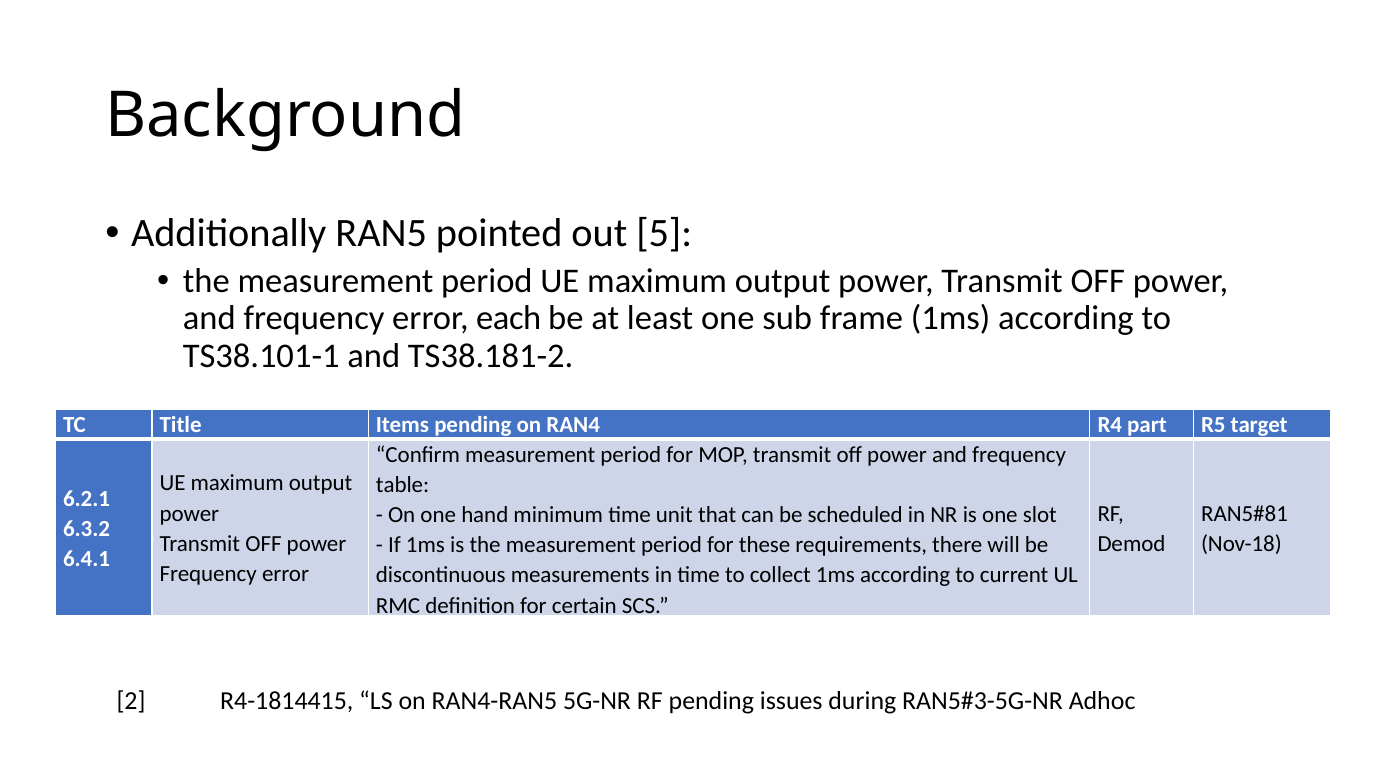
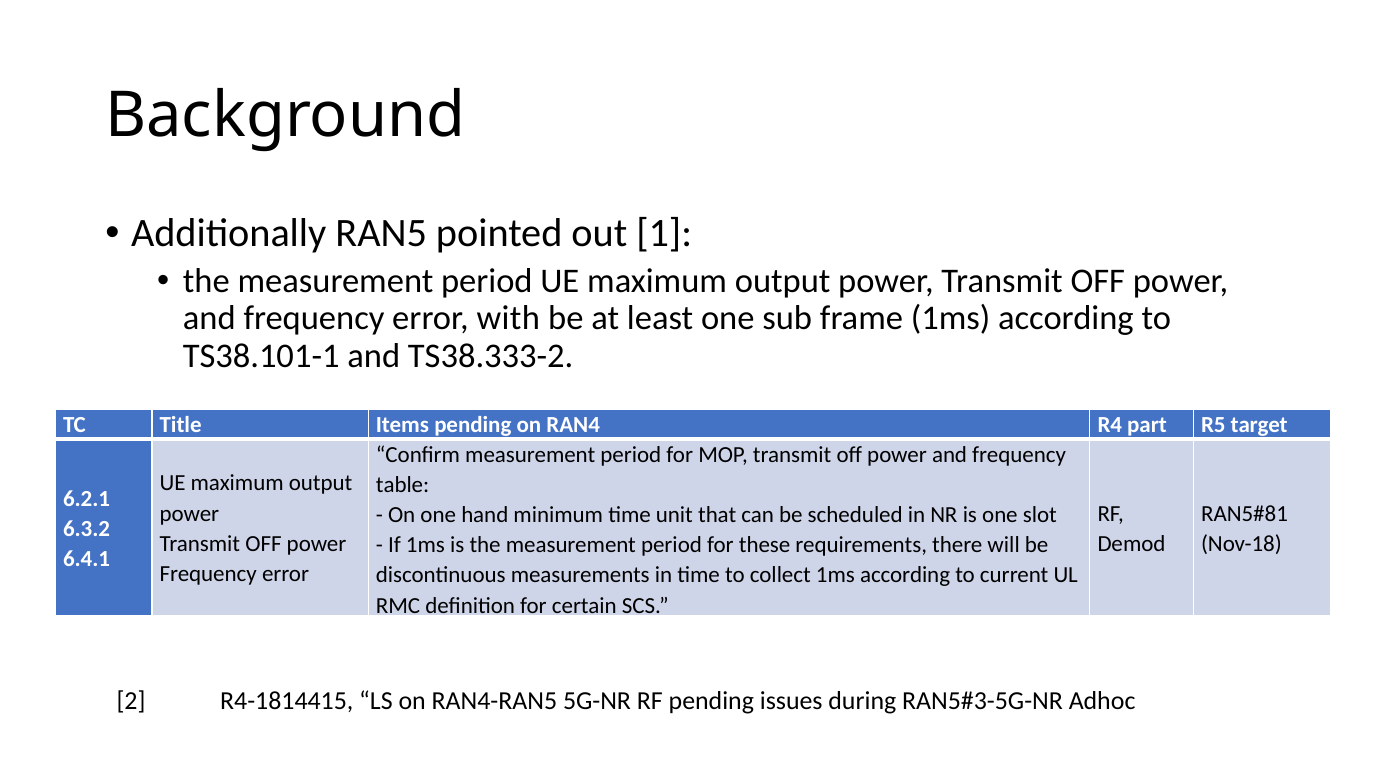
5: 5 -> 1 (664, 233)
each: each -> with (508, 318)
TS38.181-2: TS38.181-2 -> TS38.333-2 (491, 356)
